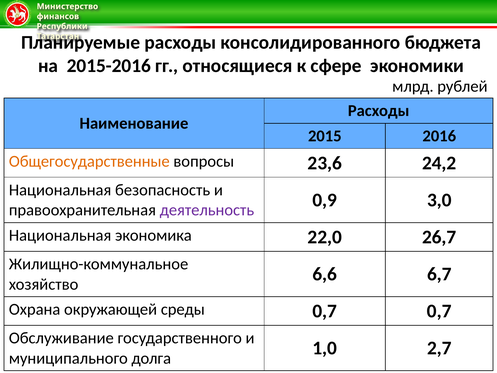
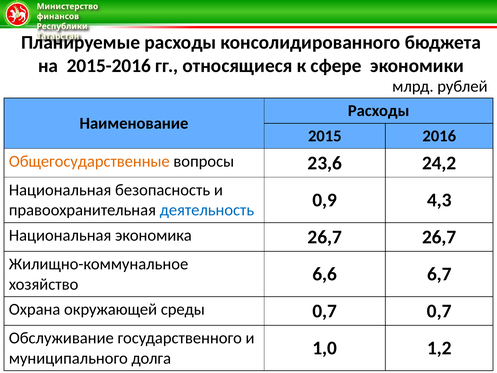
3,0: 3,0 -> 4,3 (439, 200)
деятельность colour: purple -> blue (207, 210)
экономика 22,0: 22,0 -> 26,7 (325, 237)
2,7: 2,7 -> 1,2 (439, 348)
